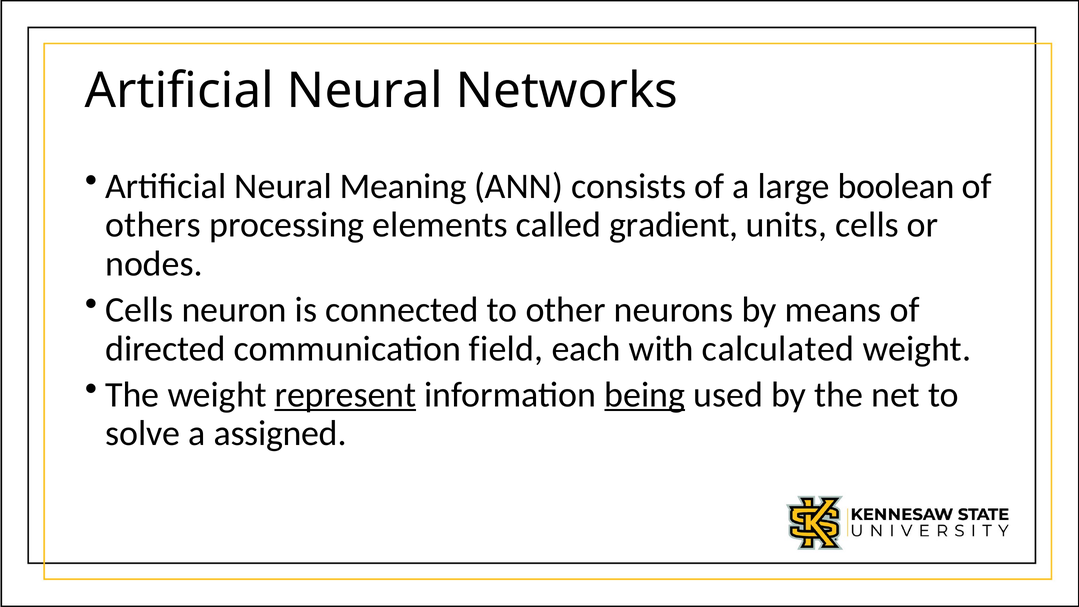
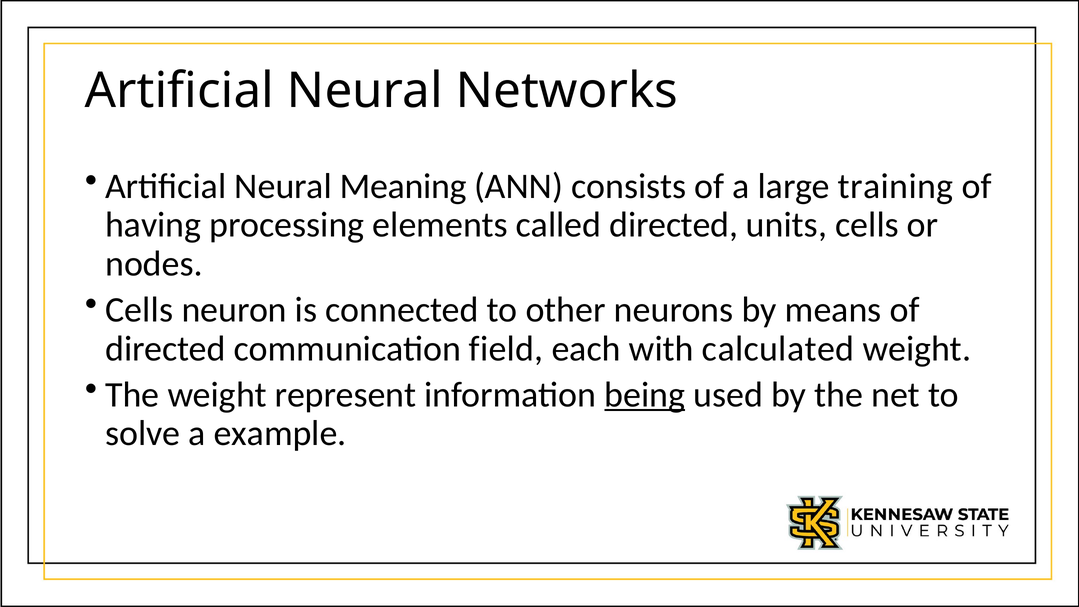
boolean: boolean -> training (896, 186)
others: others -> having (153, 225)
called gradient: gradient -> directed (674, 225)
represent underline: present -> none (345, 395)
assigned: assigned -> example (280, 433)
